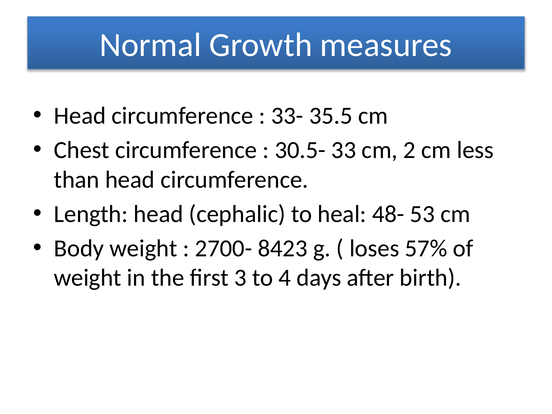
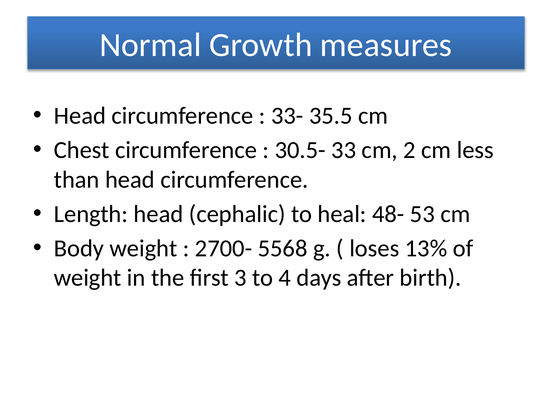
8423: 8423 -> 5568 (283, 248)
57%: 57% -> 13% (426, 248)
